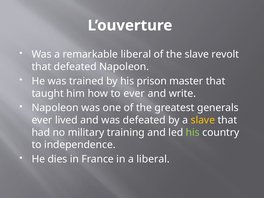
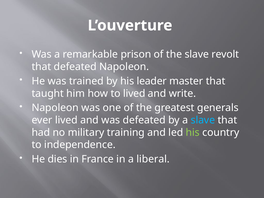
remarkable liberal: liberal -> prison (136, 54)
prison: prison -> leader (152, 81)
to ever: ever -> lived (134, 93)
slave colour: yellow -> light blue (203, 120)
